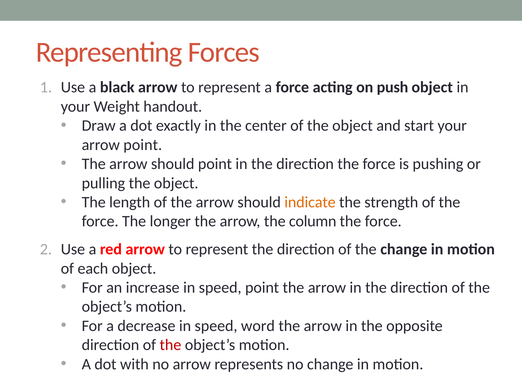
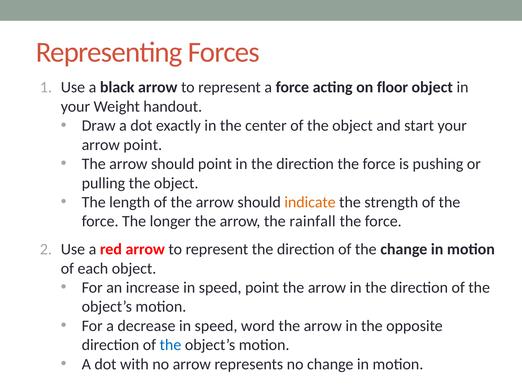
push: push -> floor (392, 87)
column: column -> rainfall (313, 221)
the colour: red -> blue (170, 345)
